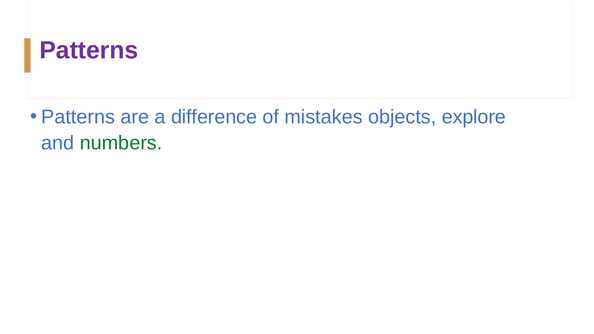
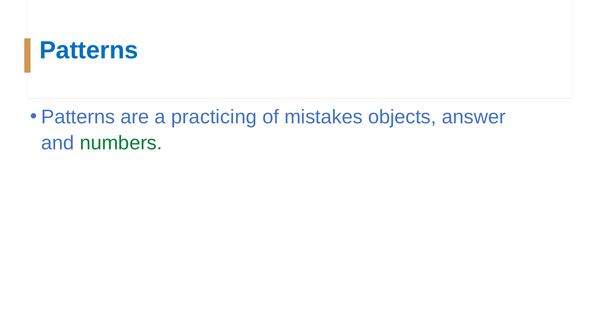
Patterns colour: purple -> blue (89, 50)
difference: difference -> practicing (214, 117)
explore: explore -> answer (474, 117)
